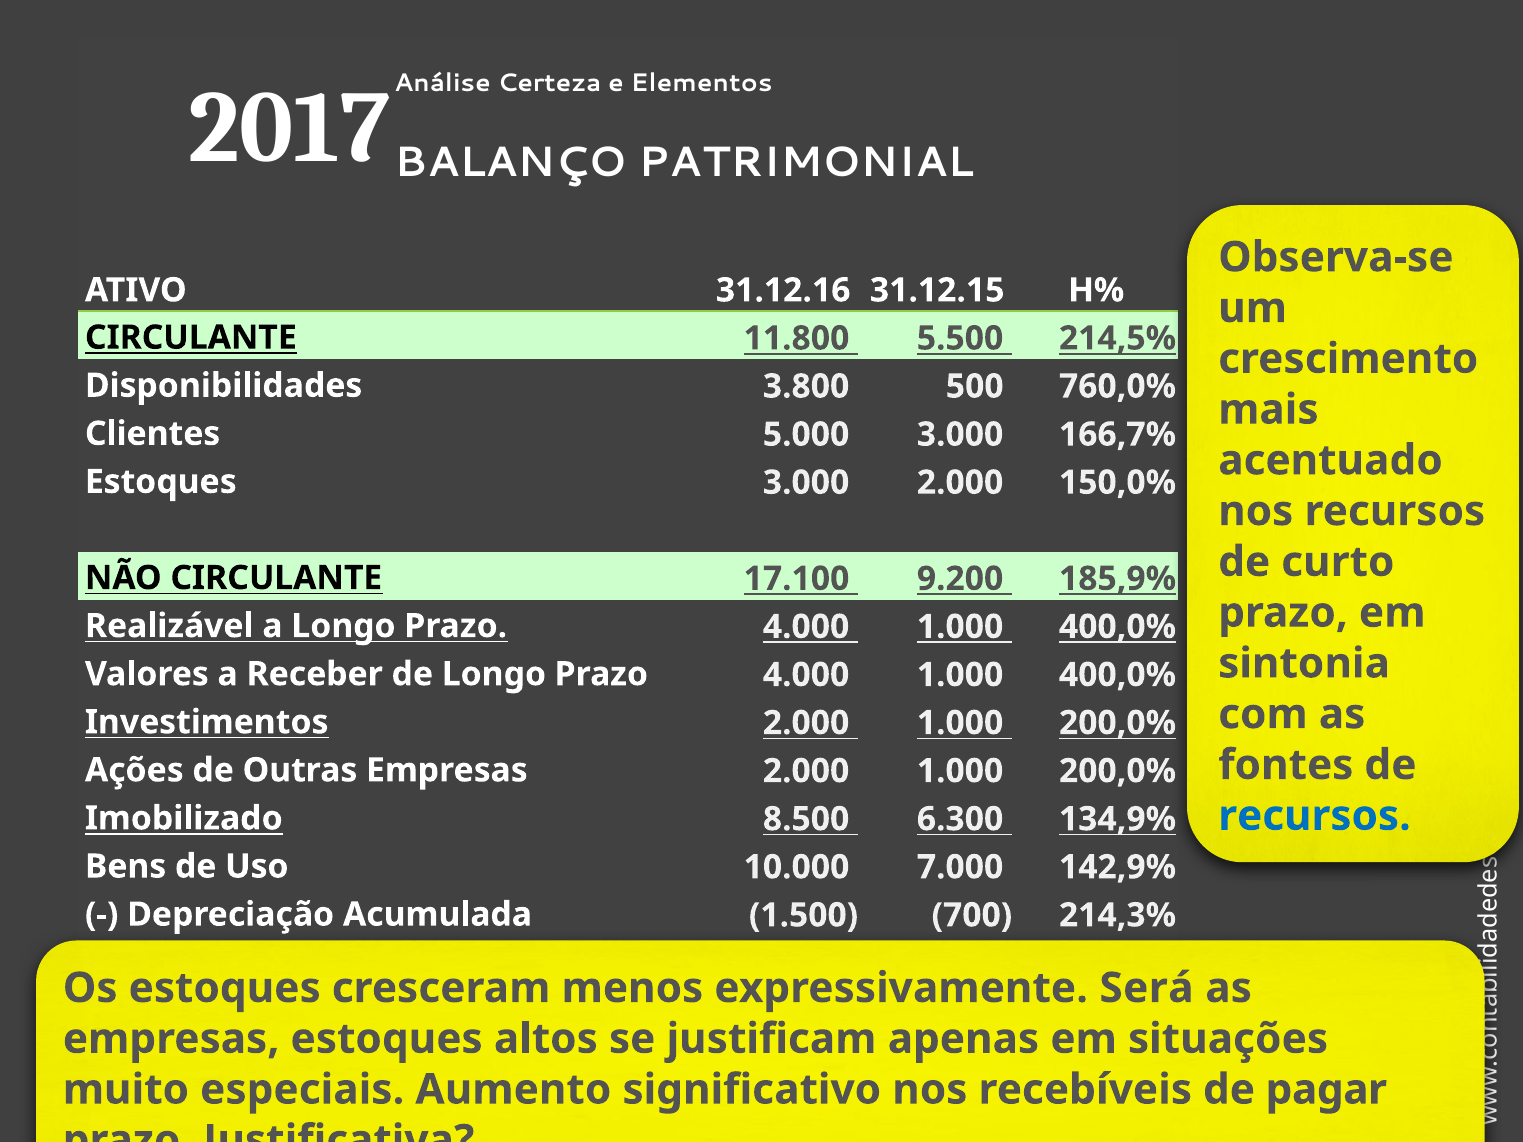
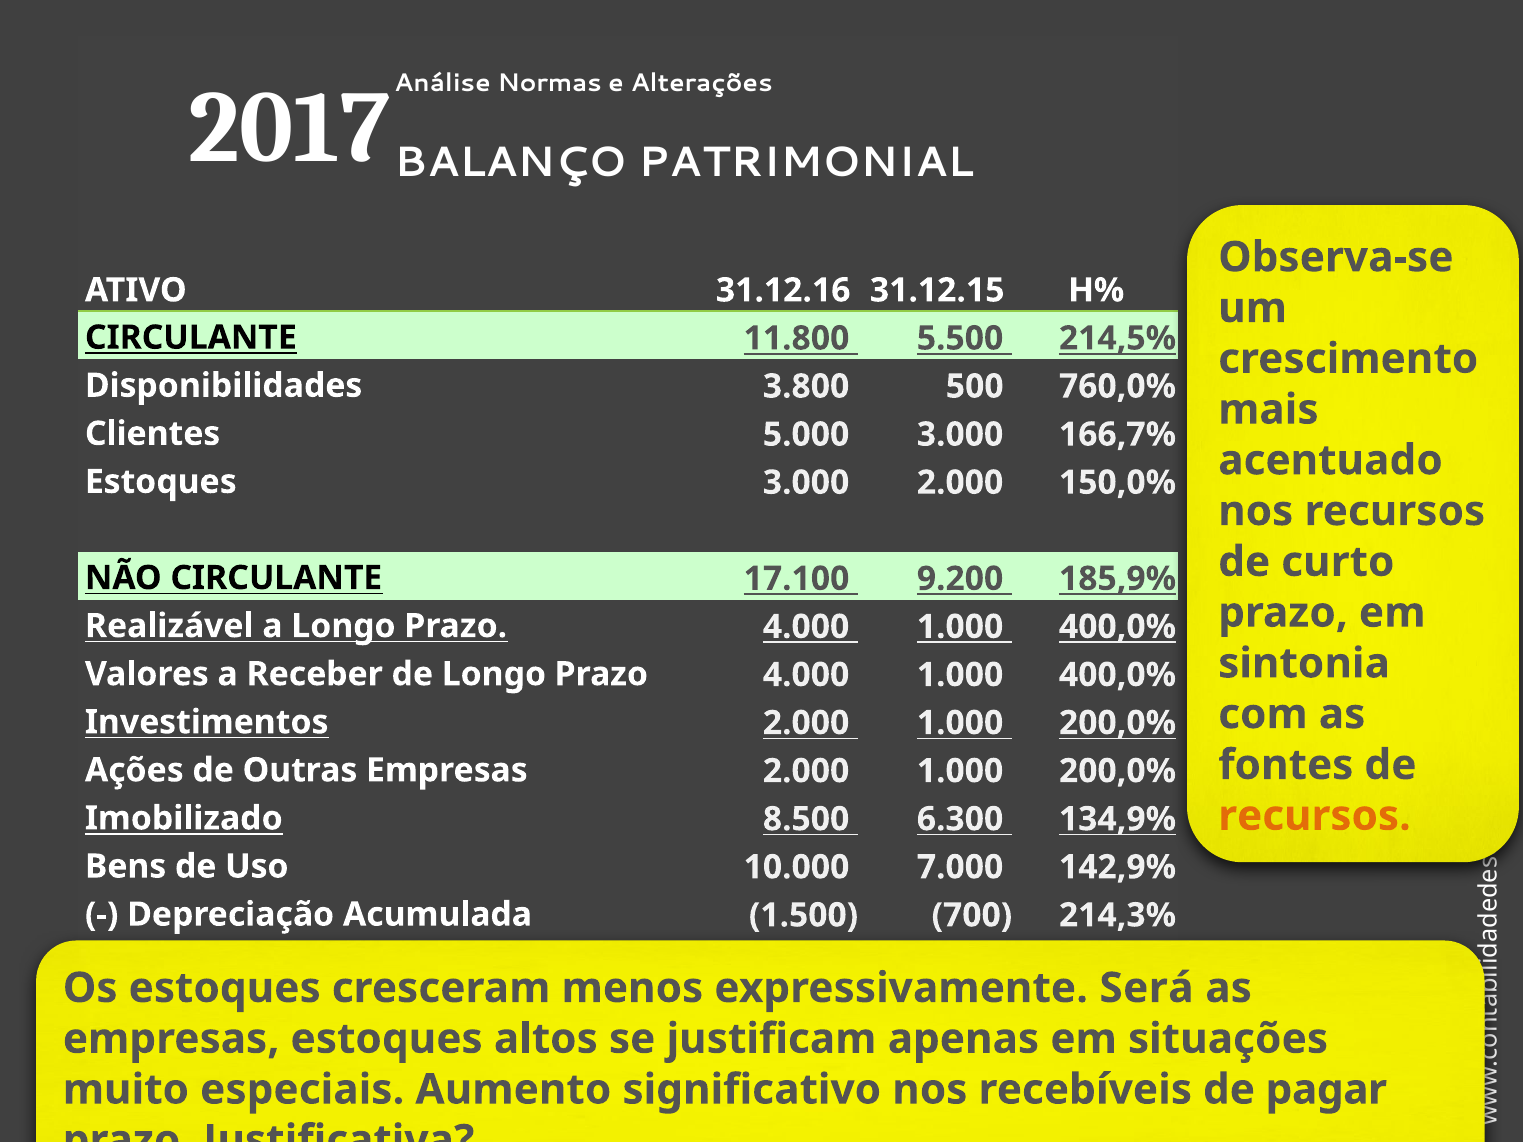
Certeza: Certeza -> Normas (550, 83)
Elementos: Elementos -> Alterações (702, 83)
recursos colour: blue -> orange (1315, 816)
